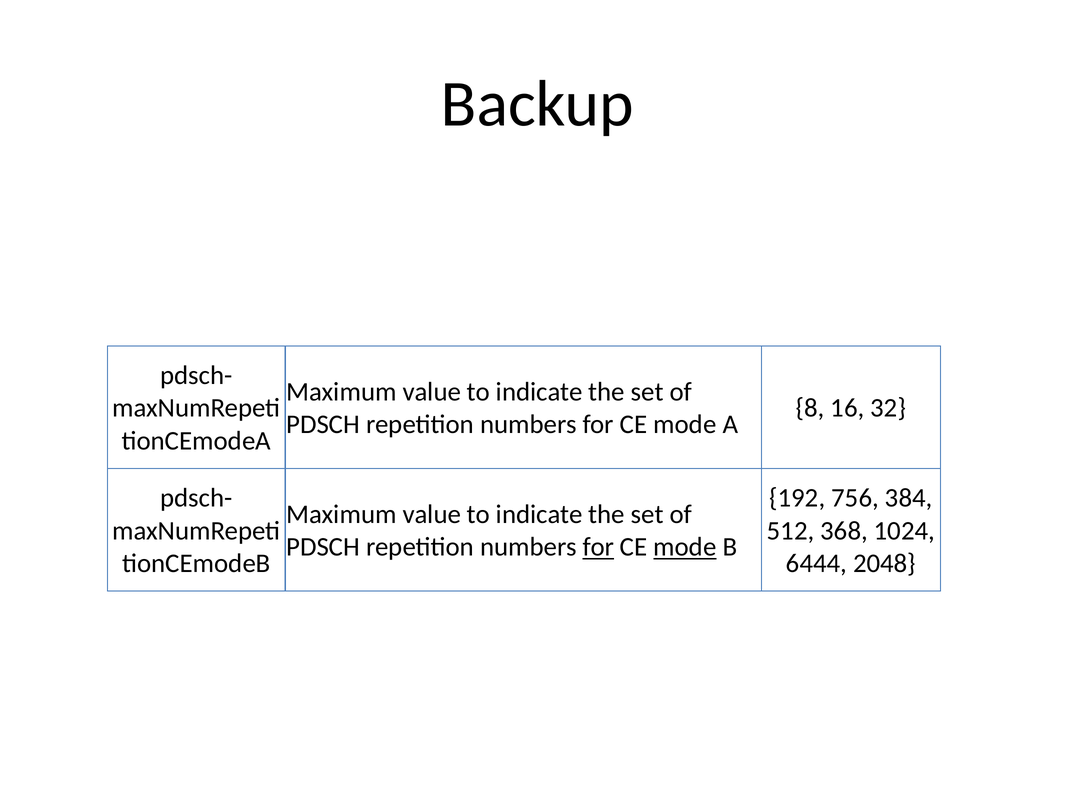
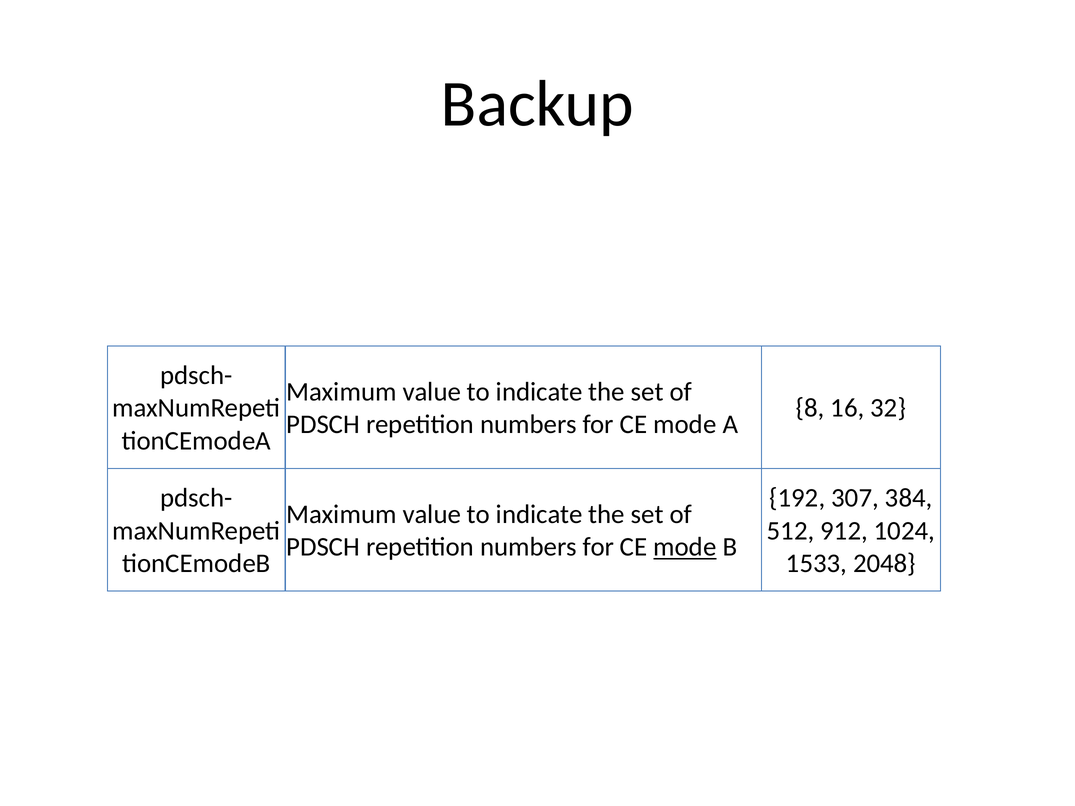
756: 756 -> 307 (855, 498)
368: 368 -> 912 (844, 531)
for underline: present -> none (598, 547)
6444: 6444 -> 1533 (817, 564)
